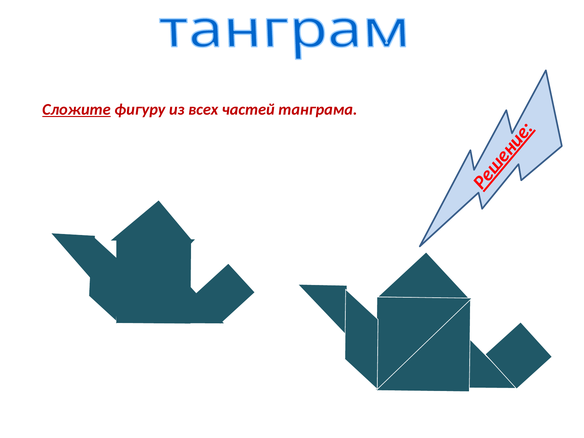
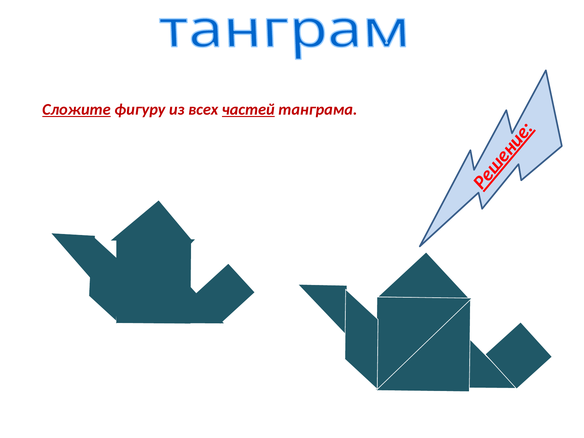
частей underline: none -> present (248, 110)
